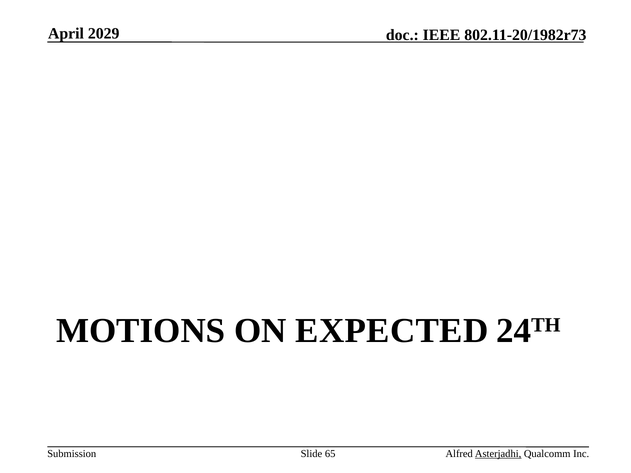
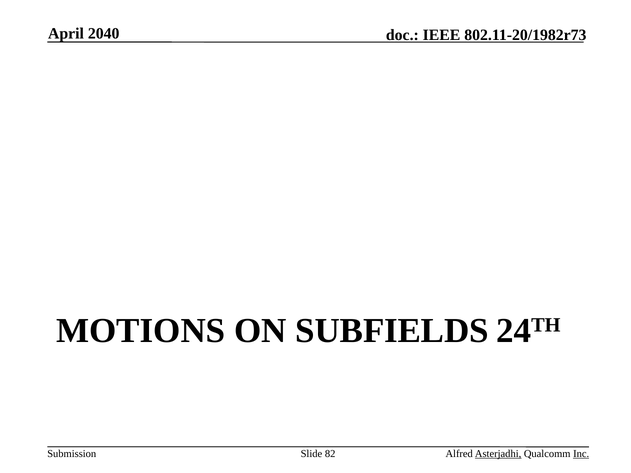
2029: 2029 -> 2040 (104, 33)
EXPECTED: EXPECTED -> SUBFIELDS (392, 331)
65: 65 -> 82 (330, 454)
Inc underline: none -> present (581, 454)
